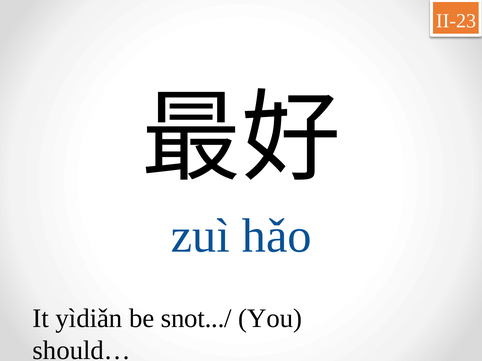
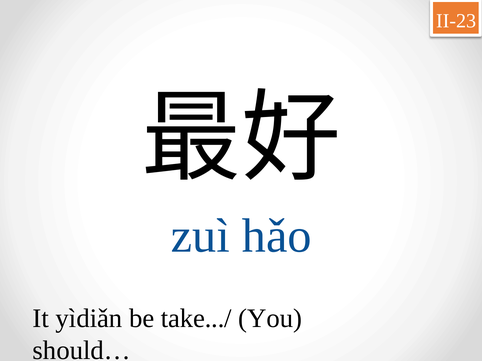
snot.../: snot.../ -> take.../ (196, 319)
